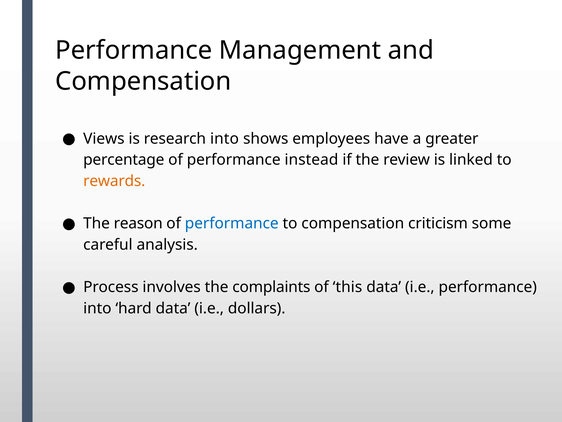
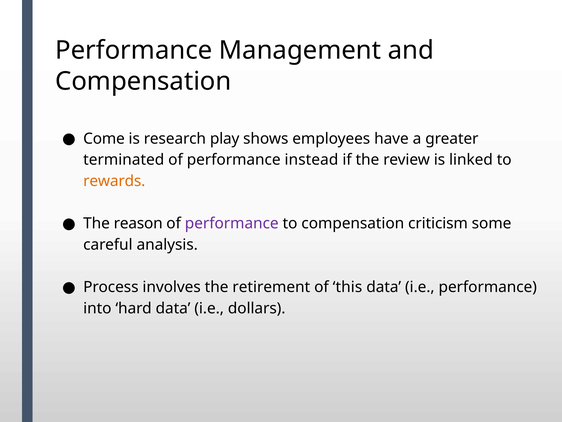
Views: Views -> Come (104, 138)
research into: into -> play (225, 138)
percentage: percentage -> terminated (124, 160)
performance colour: blue -> purple (232, 223)
complaints: complaints -> retirement (271, 287)
